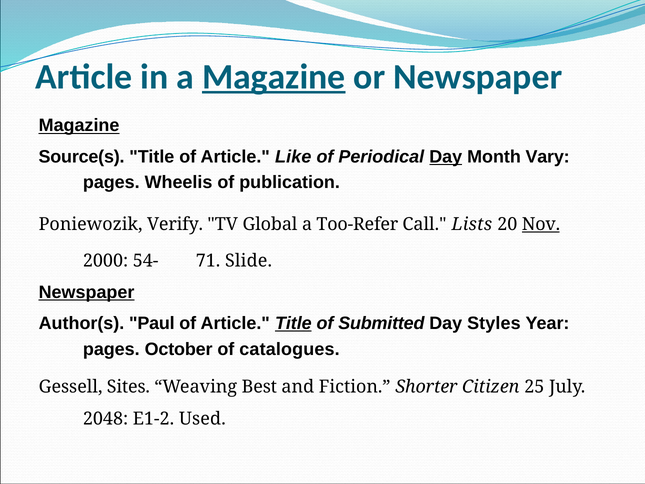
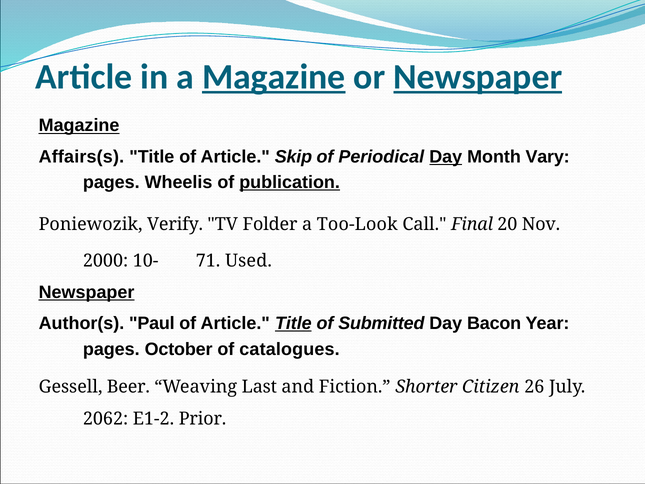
Newspaper underline: none -> present (478, 77)
Source(s: Source(s -> Affairs(s (81, 157)
Like: Like -> Skip (293, 157)
publication underline: none -> present (290, 182)
Global: Global -> Folder (270, 224)
Too-Refer: Too-Refer -> Too-Look (357, 224)
Lists: Lists -> Final (472, 224)
Nov underline: present -> none (541, 224)
54-: 54- -> 10- (146, 261)
Slide: Slide -> Used (249, 261)
Styles: Styles -> Bacon (494, 323)
Sites: Sites -> Beer (128, 387)
Best: Best -> Last (259, 387)
25: 25 -> 26 (534, 387)
2048: 2048 -> 2062 (106, 419)
Used: Used -> Prior (203, 419)
